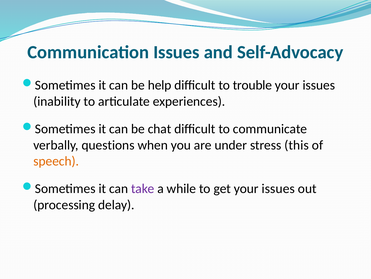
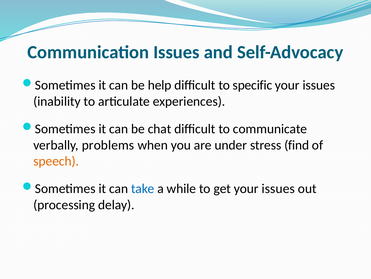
trouble: trouble -> specific (252, 85)
questions: questions -> problems (108, 145)
this: this -> find (297, 145)
take colour: purple -> blue (143, 188)
